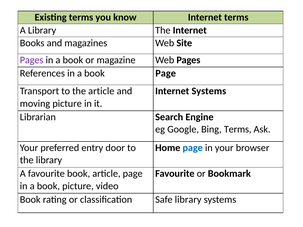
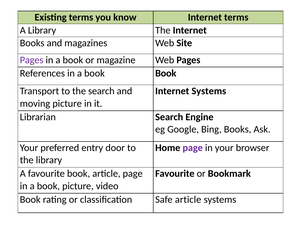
book Page: Page -> Book (166, 73)
the article: article -> search (101, 91)
Bing Terms: Terms -> Books (238, 129)
page colour: blue -> purple (193, 148)
Safe library: library -> article (188, 200)
